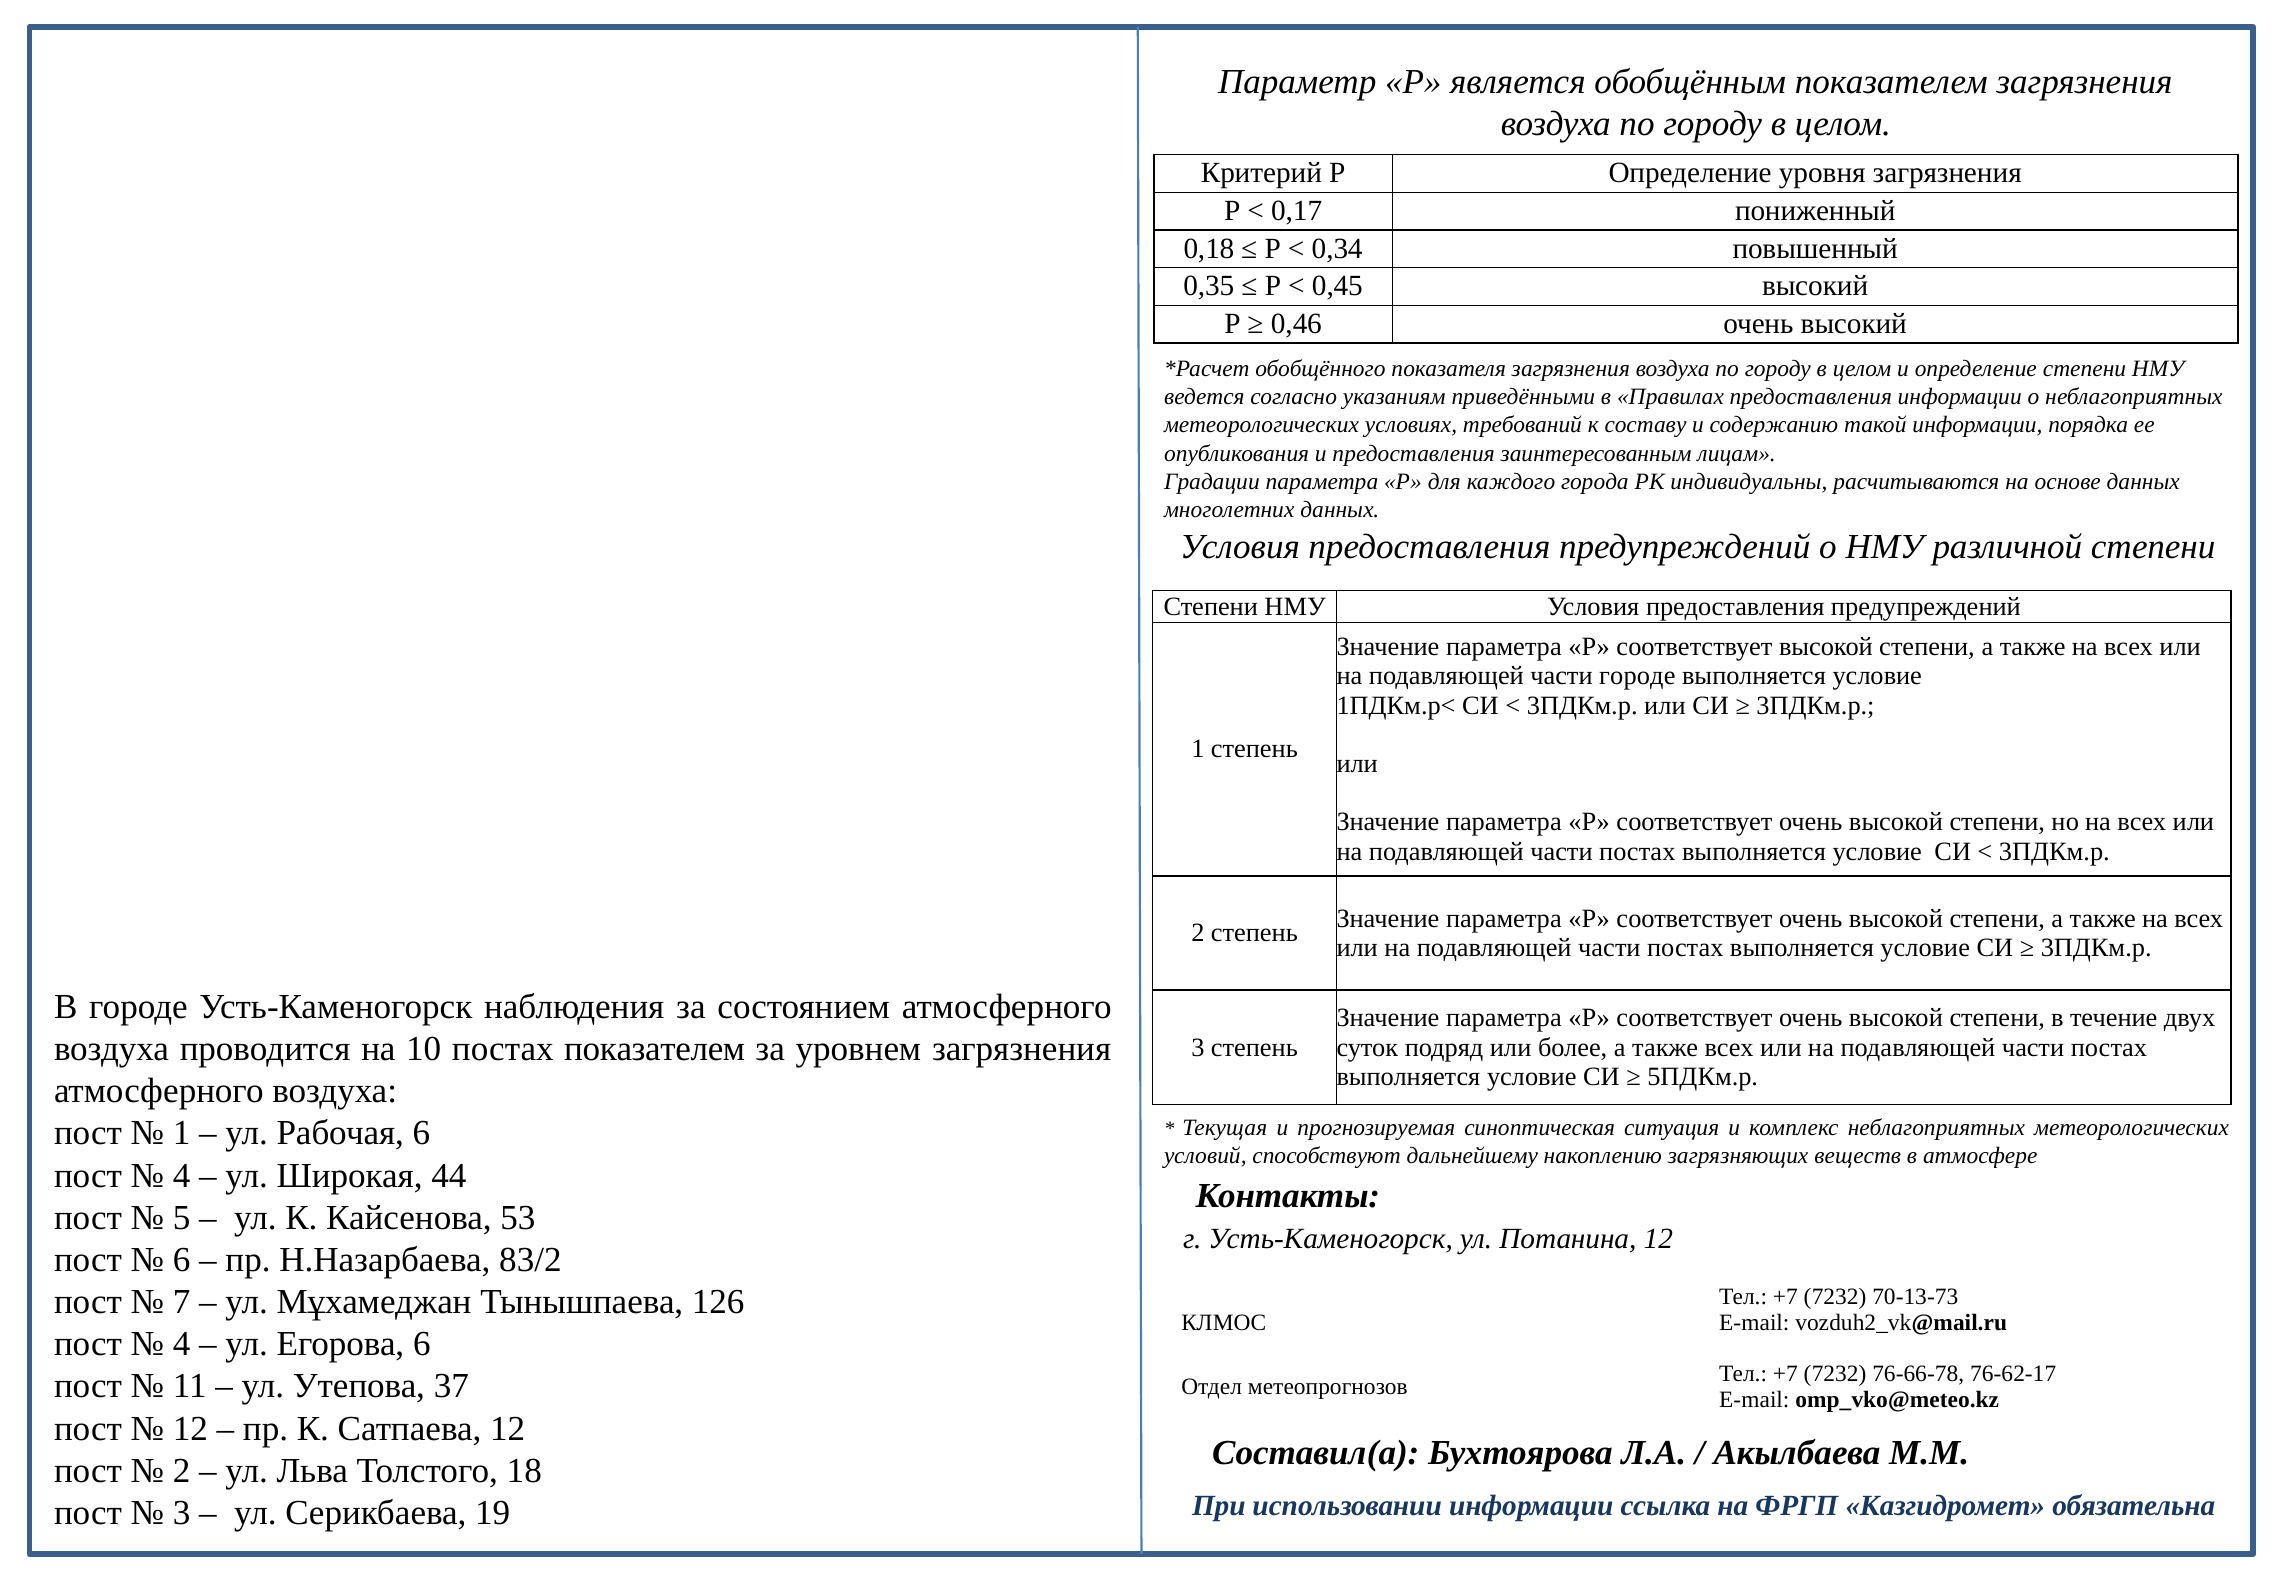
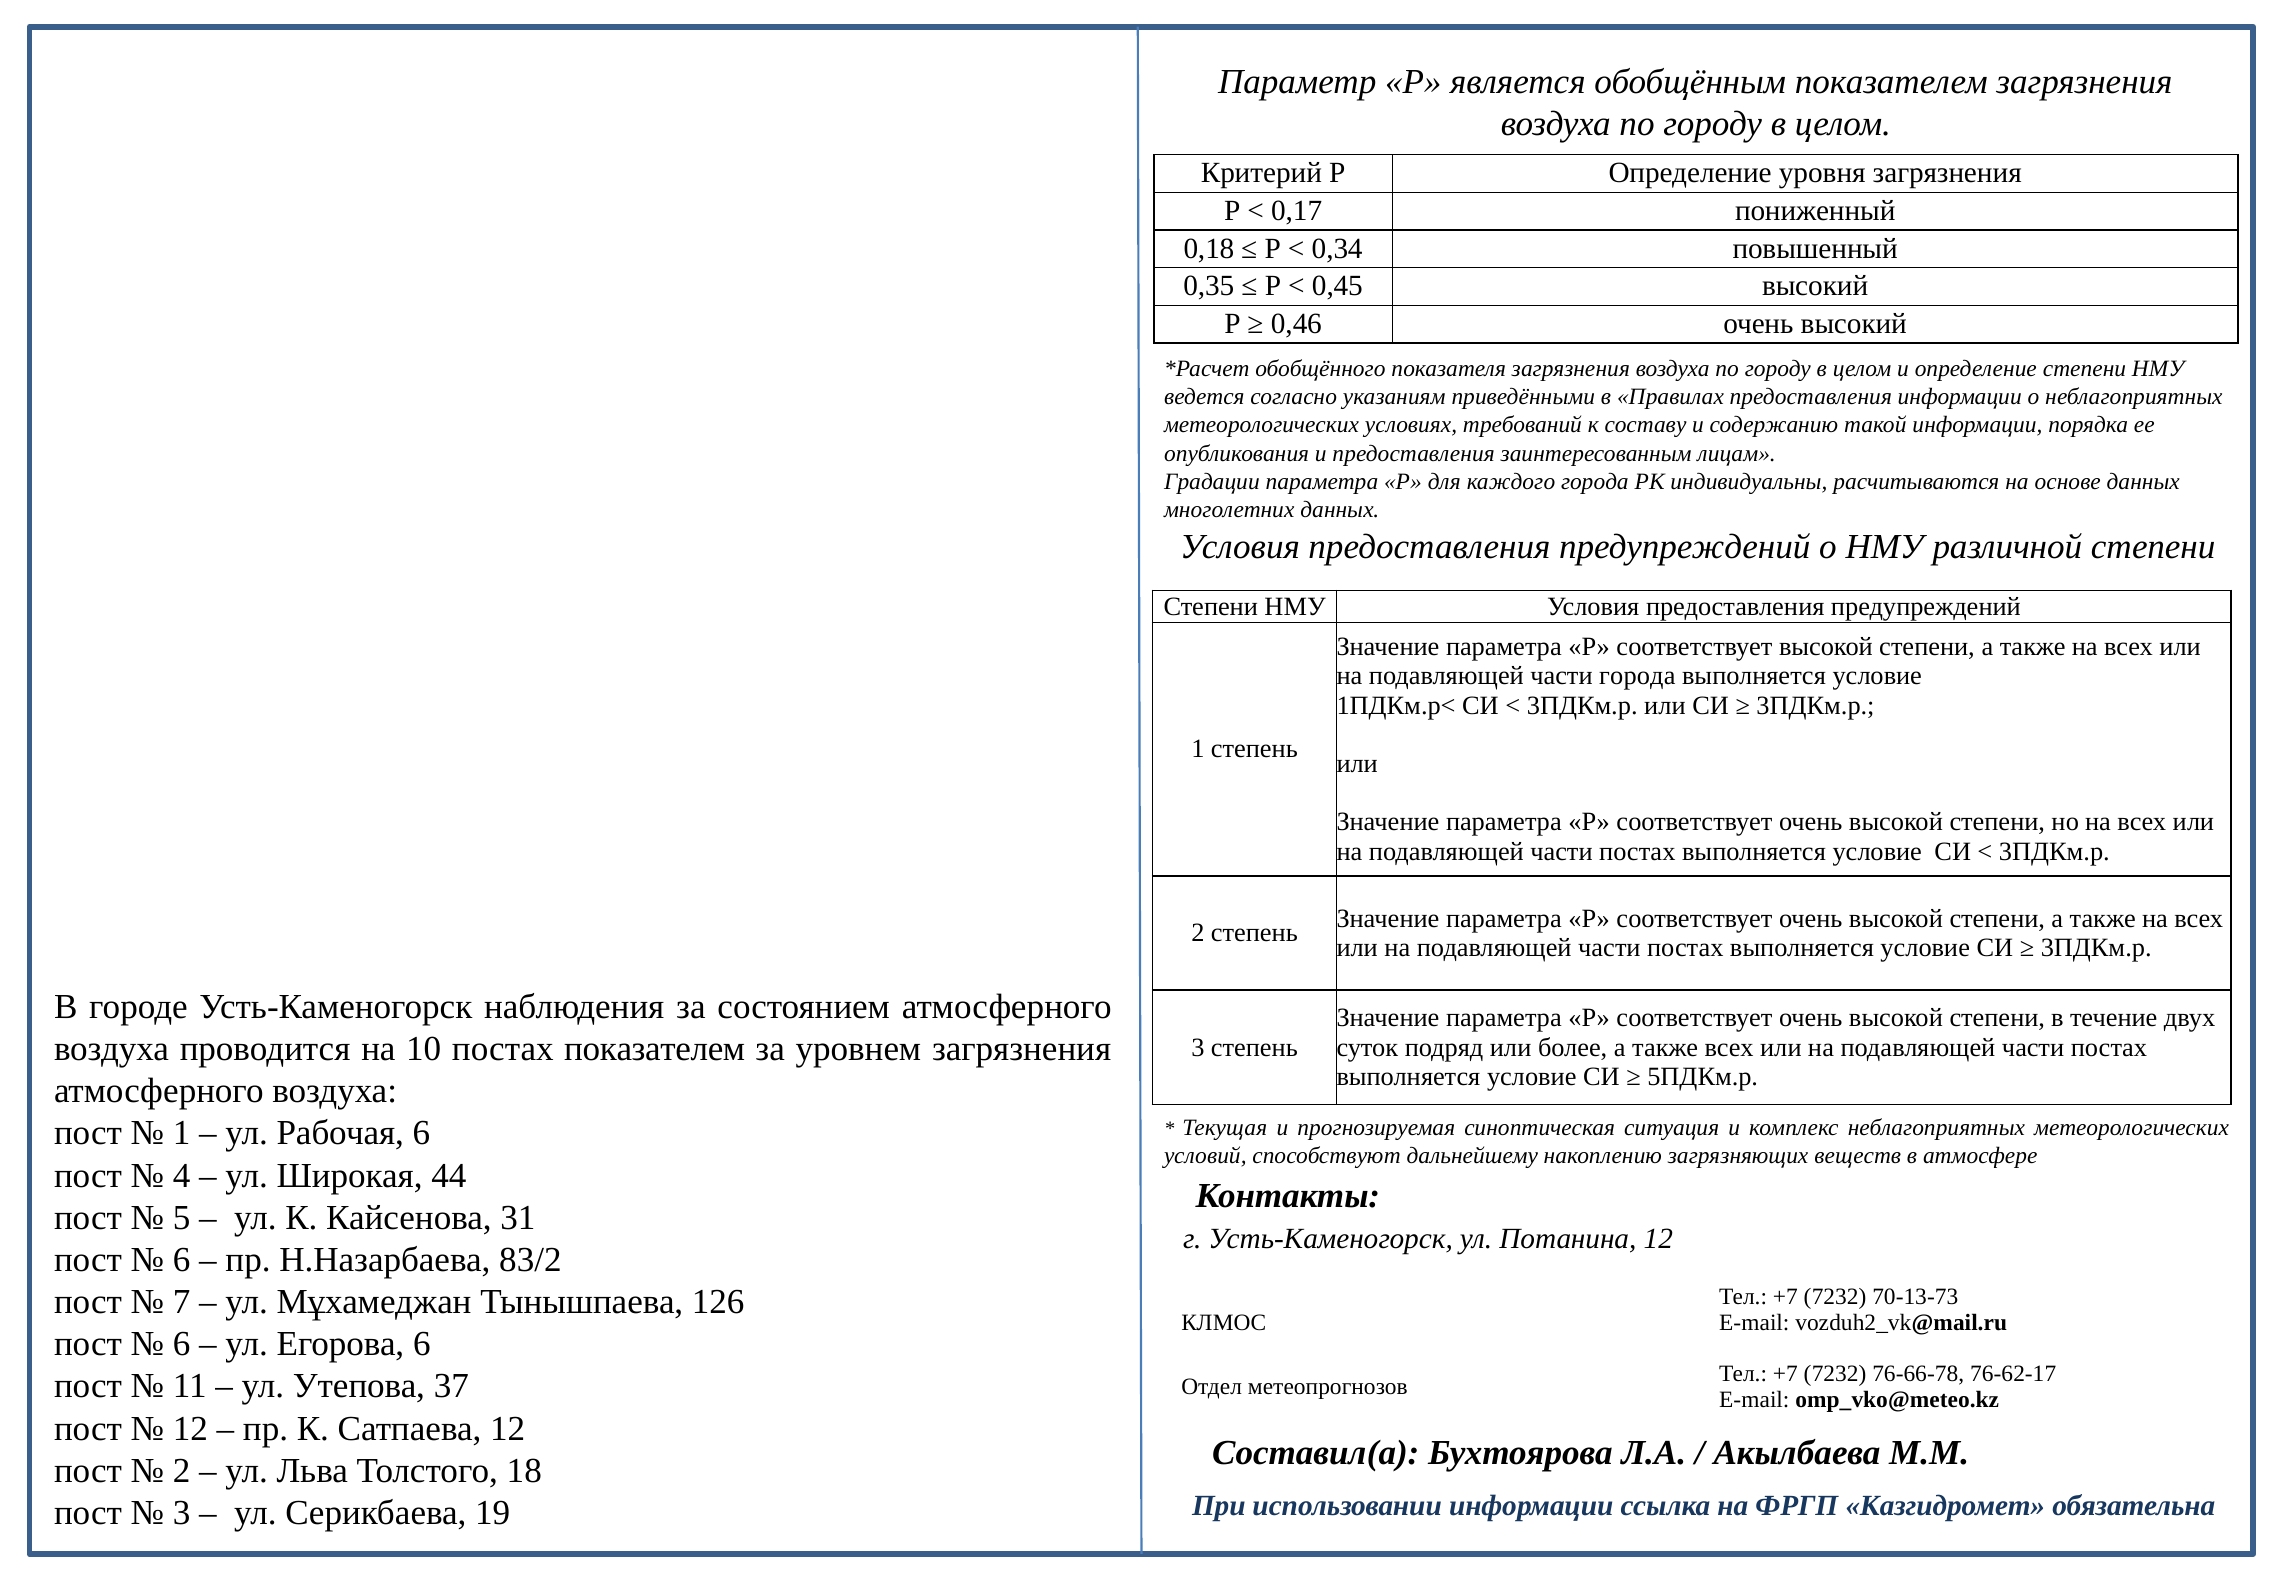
части городе: городе -> города (1637, 676)
53: 53 -> 31 (518, 1217)
4: 4 -> 6 (182, 1344)
